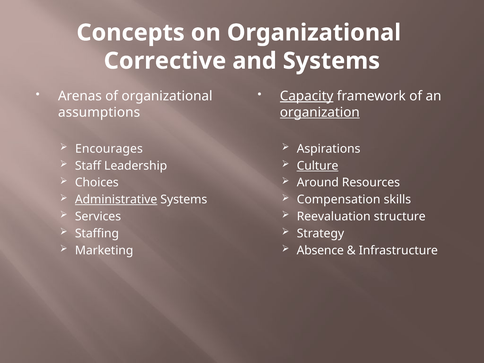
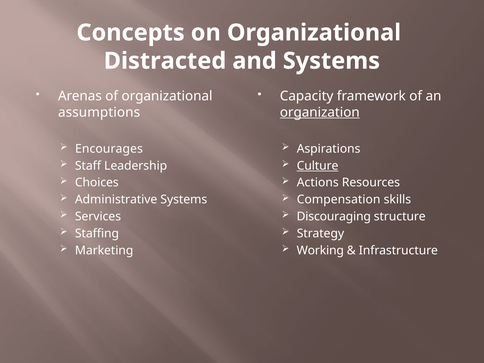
Corrective: Corrective -> Distracted (165, 61)
Capacity underline: present -> none (307, 96)
Around: Around -> Actions (318, 183)
Administrative underline: present -> none (116, 200)
Reevaluation: Reevaluation -> Discouraging (334, 217)
Absence: Absence -> Working (320, 250)
